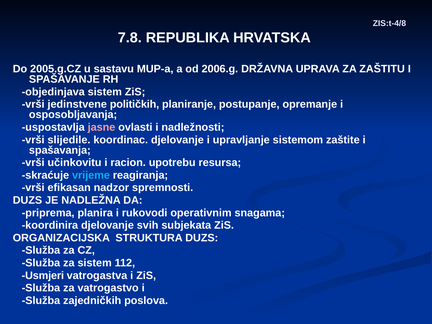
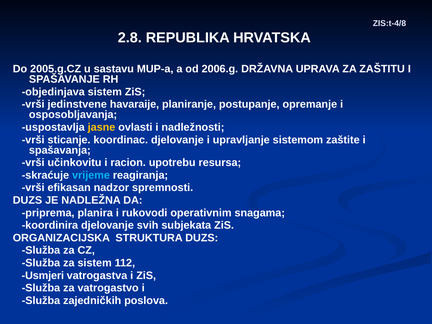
7.8: 7.8 -> 2.8 (130, 38)
političkih: političkih -> havaraije (135, 104)
jasne colour: pink -> yellow (101, 127)
slijedile: slijedile -> sticanje (69, 140)
